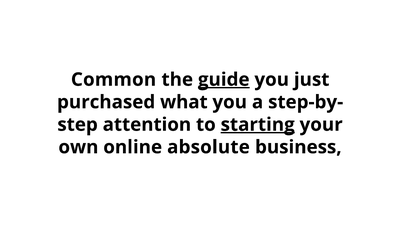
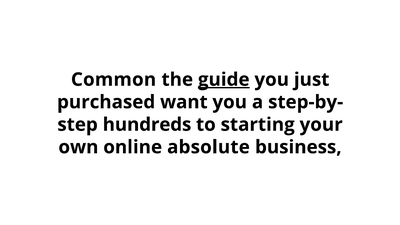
what: what -> want (184, 102)
attention: attention -> hundreds (147, 125)
starting underline: present -> none (258, 125)
